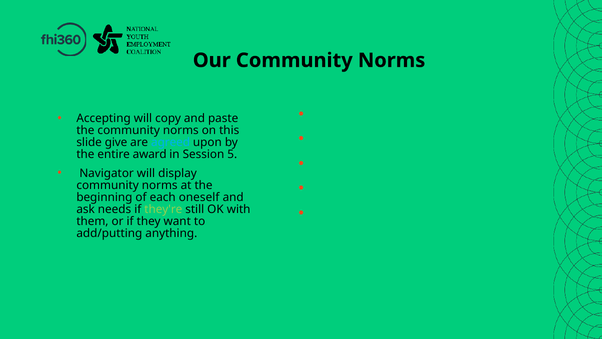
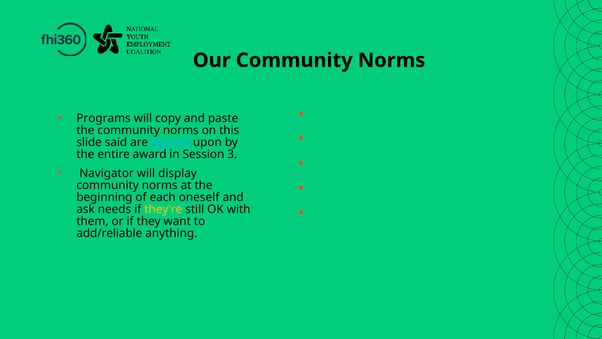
Accepting: Accepting -> Programs (104, 118)
give: give -> said (116, 142)
5: 5 -> 3 (232, 154)
they're colour: light green -> yellow (163, 209)
add/putting: add/putting -> add/reliable (109, 233)
